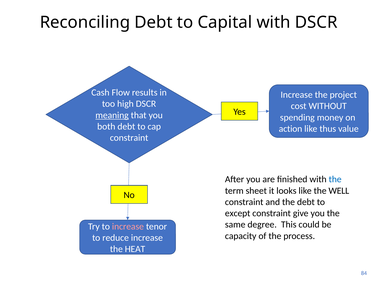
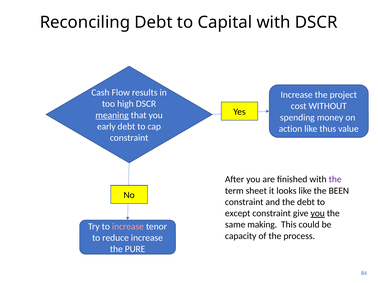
both: both -> early (106, 127)
the colour: blue -> purple (335, 180)
WELL: WELL -> BEEN (339, 191)
you underline: none -> present (318, 214)
degree: degree -> making (262, 225)
HEAT: HEAT -> PURE (135, 250)
